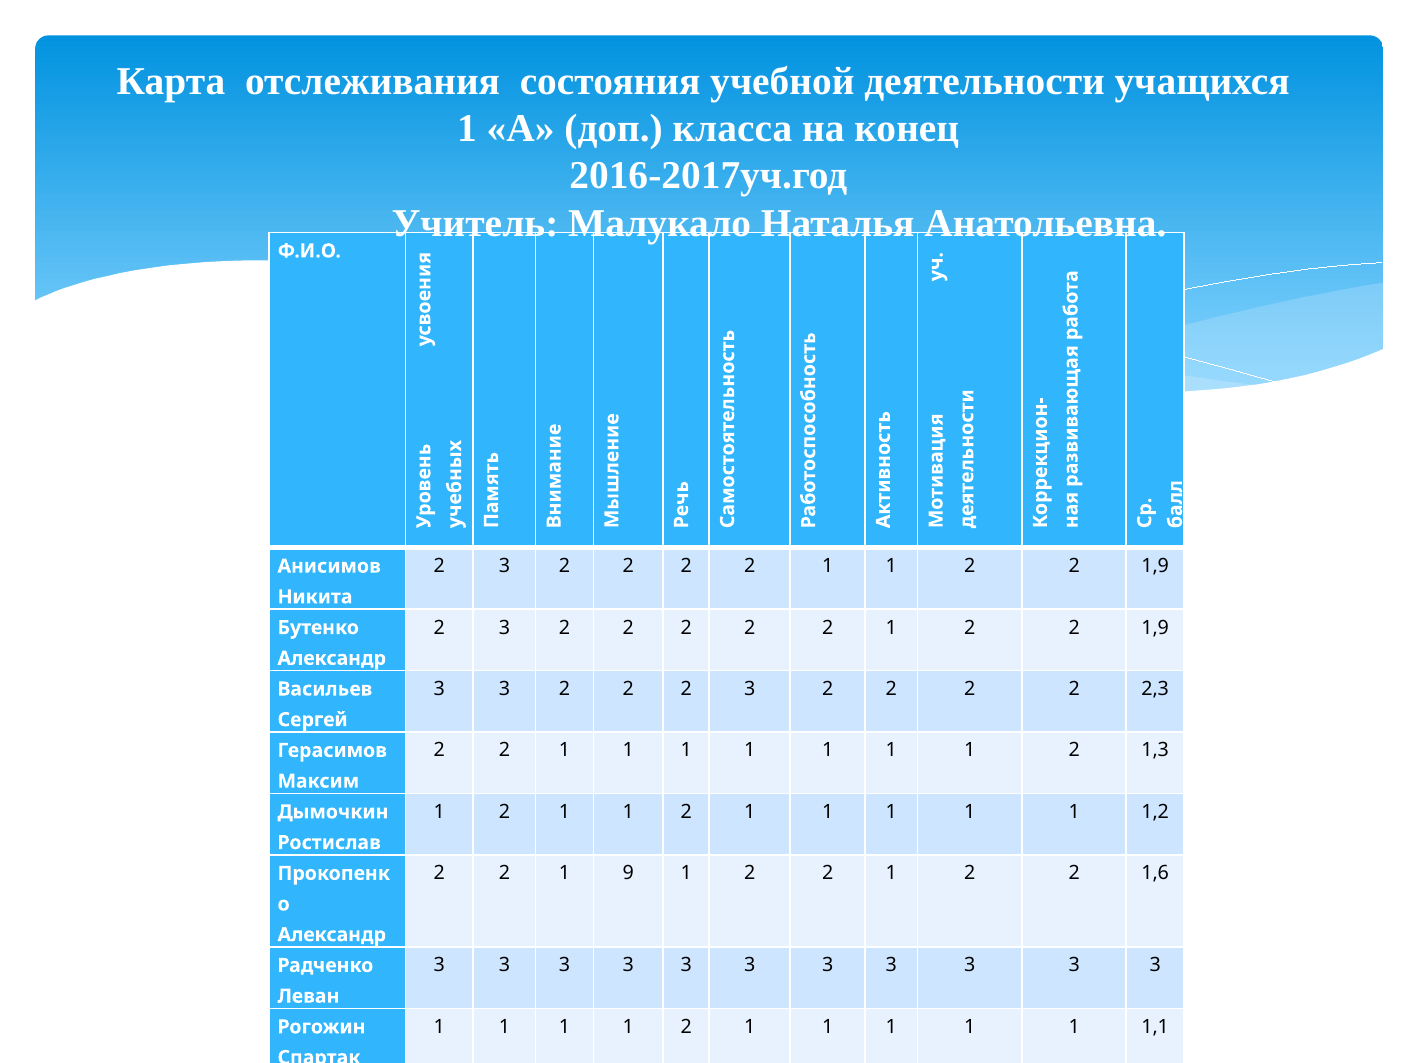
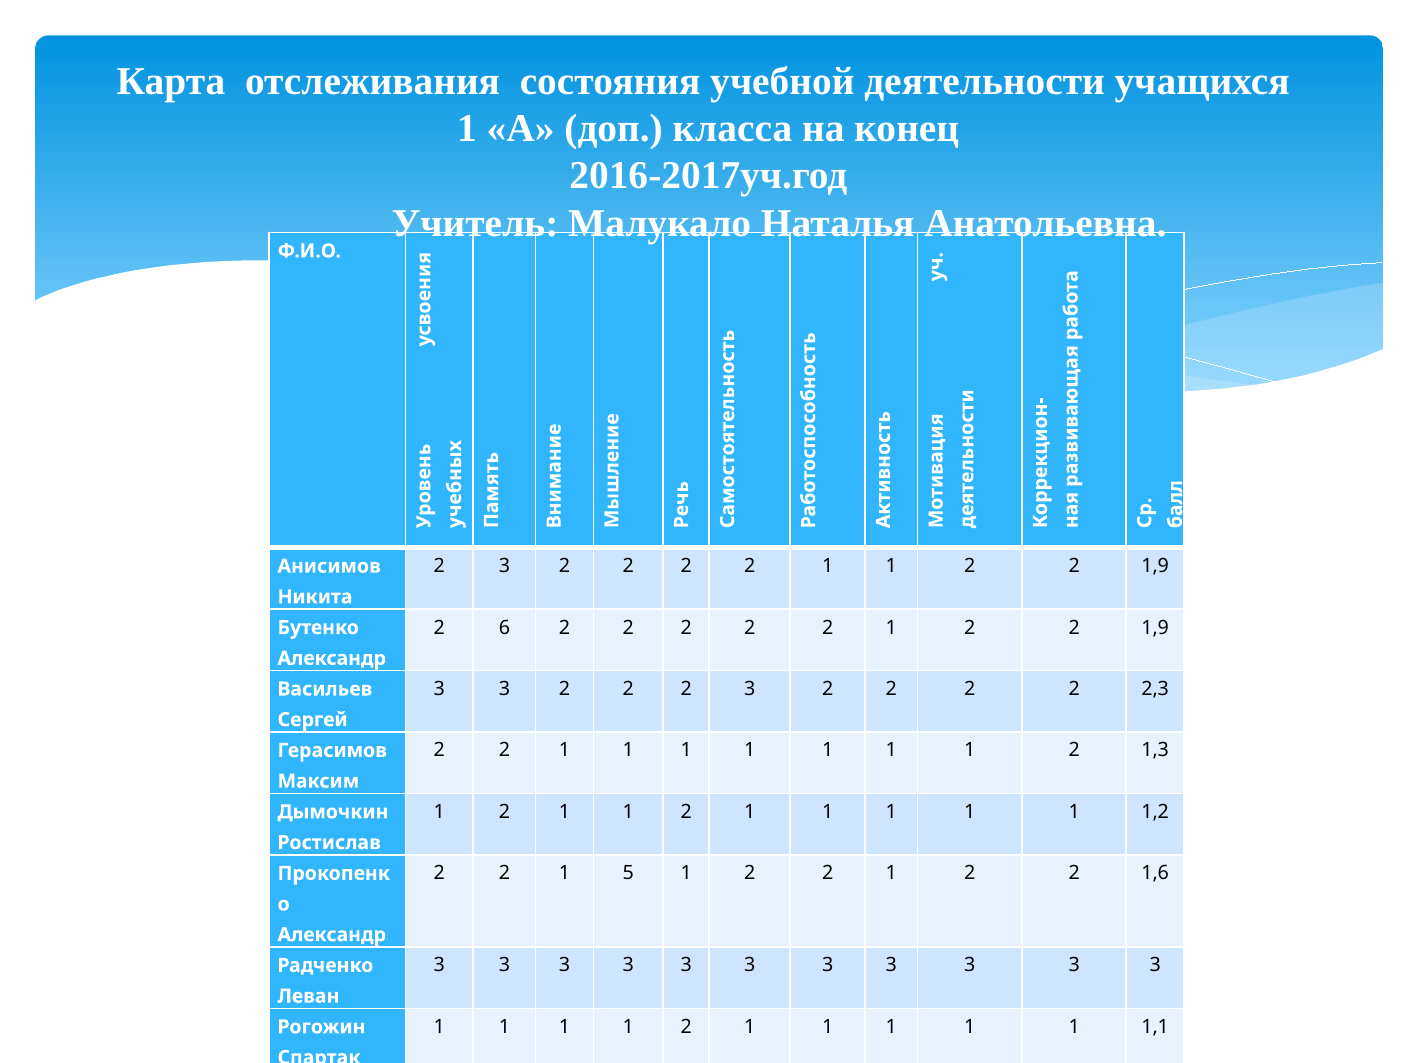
3: 3 -> 6 (504, 627)
9: 9 -> 5 (628, 873)
